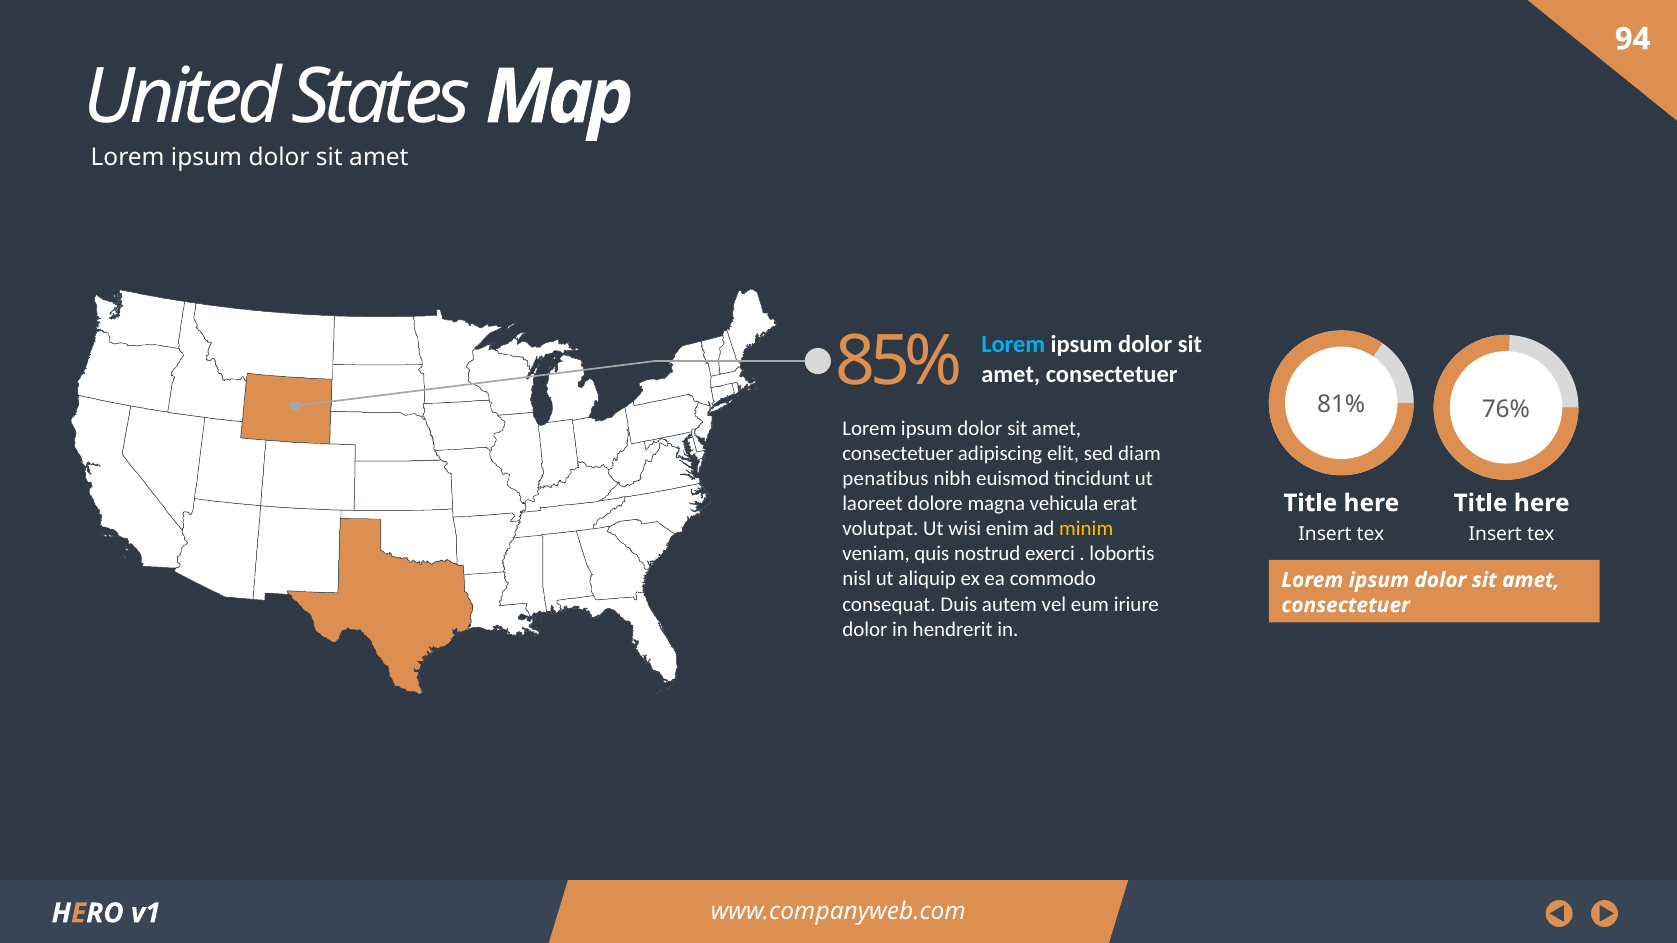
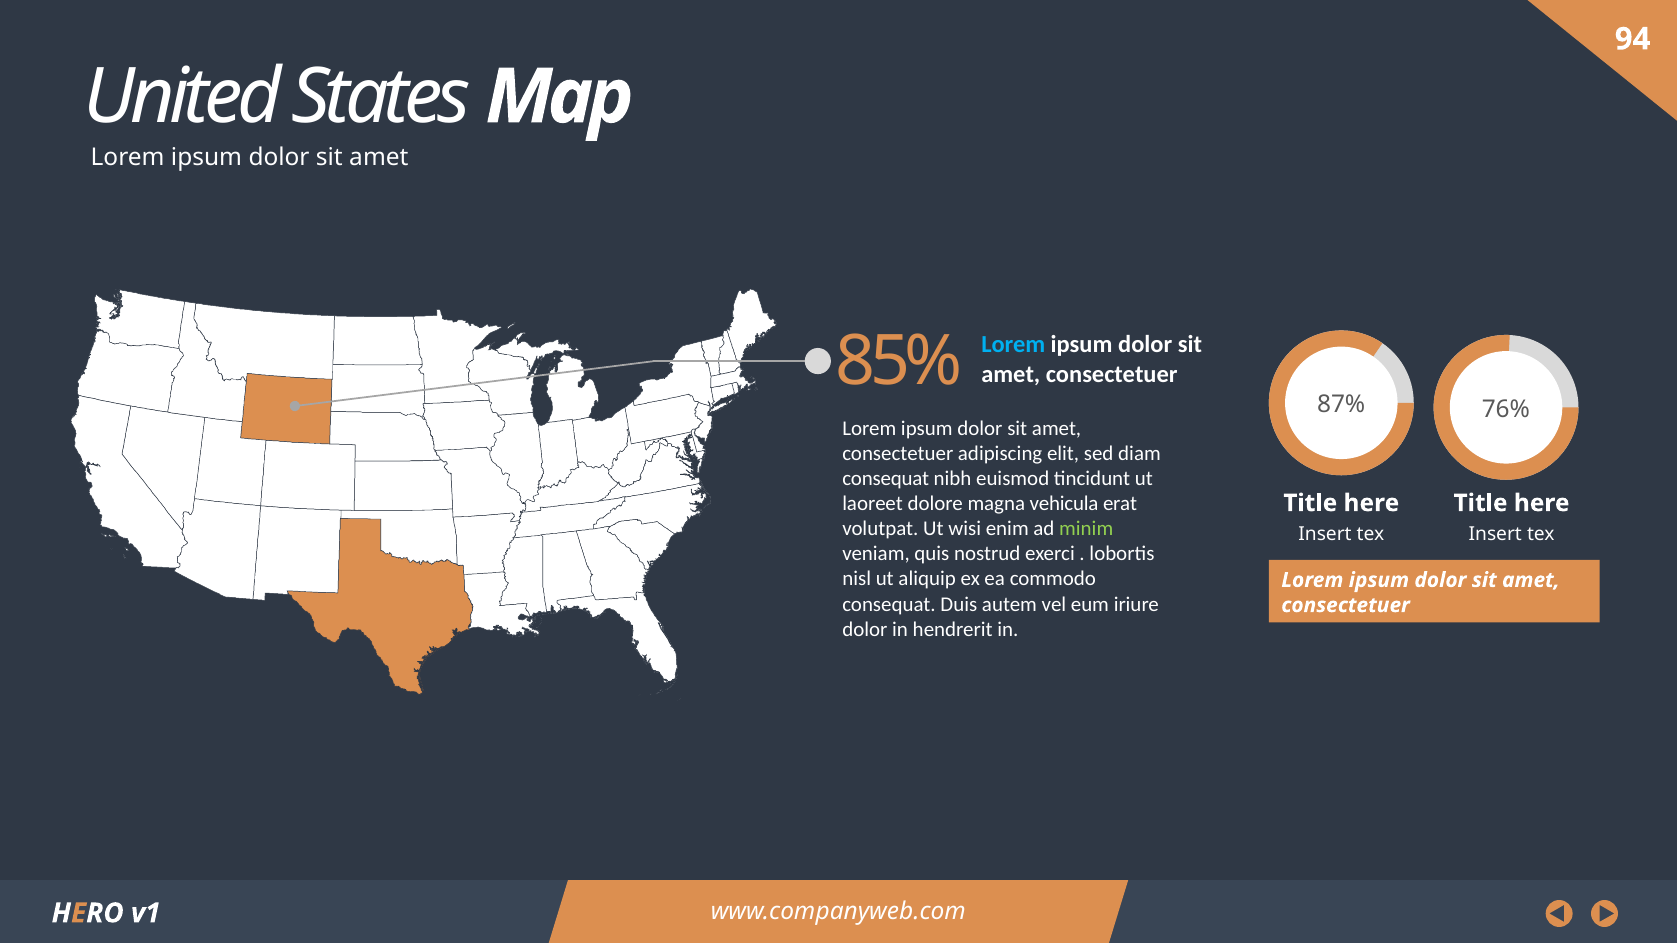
81%: 81% -> 87% (1341, 405)
penatibus: penatibus -> consequat (886, 479)
minim colour: yellow -> light green (1086, 529)
